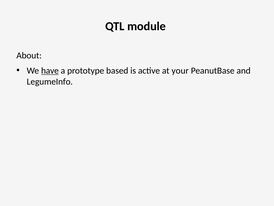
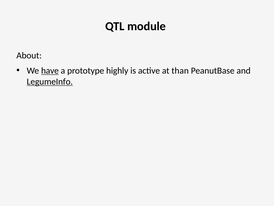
based: based -> highly (117, 71)
your: your -> than (180, 71)
LegumeInfo underline: none -> present (50, 81)
